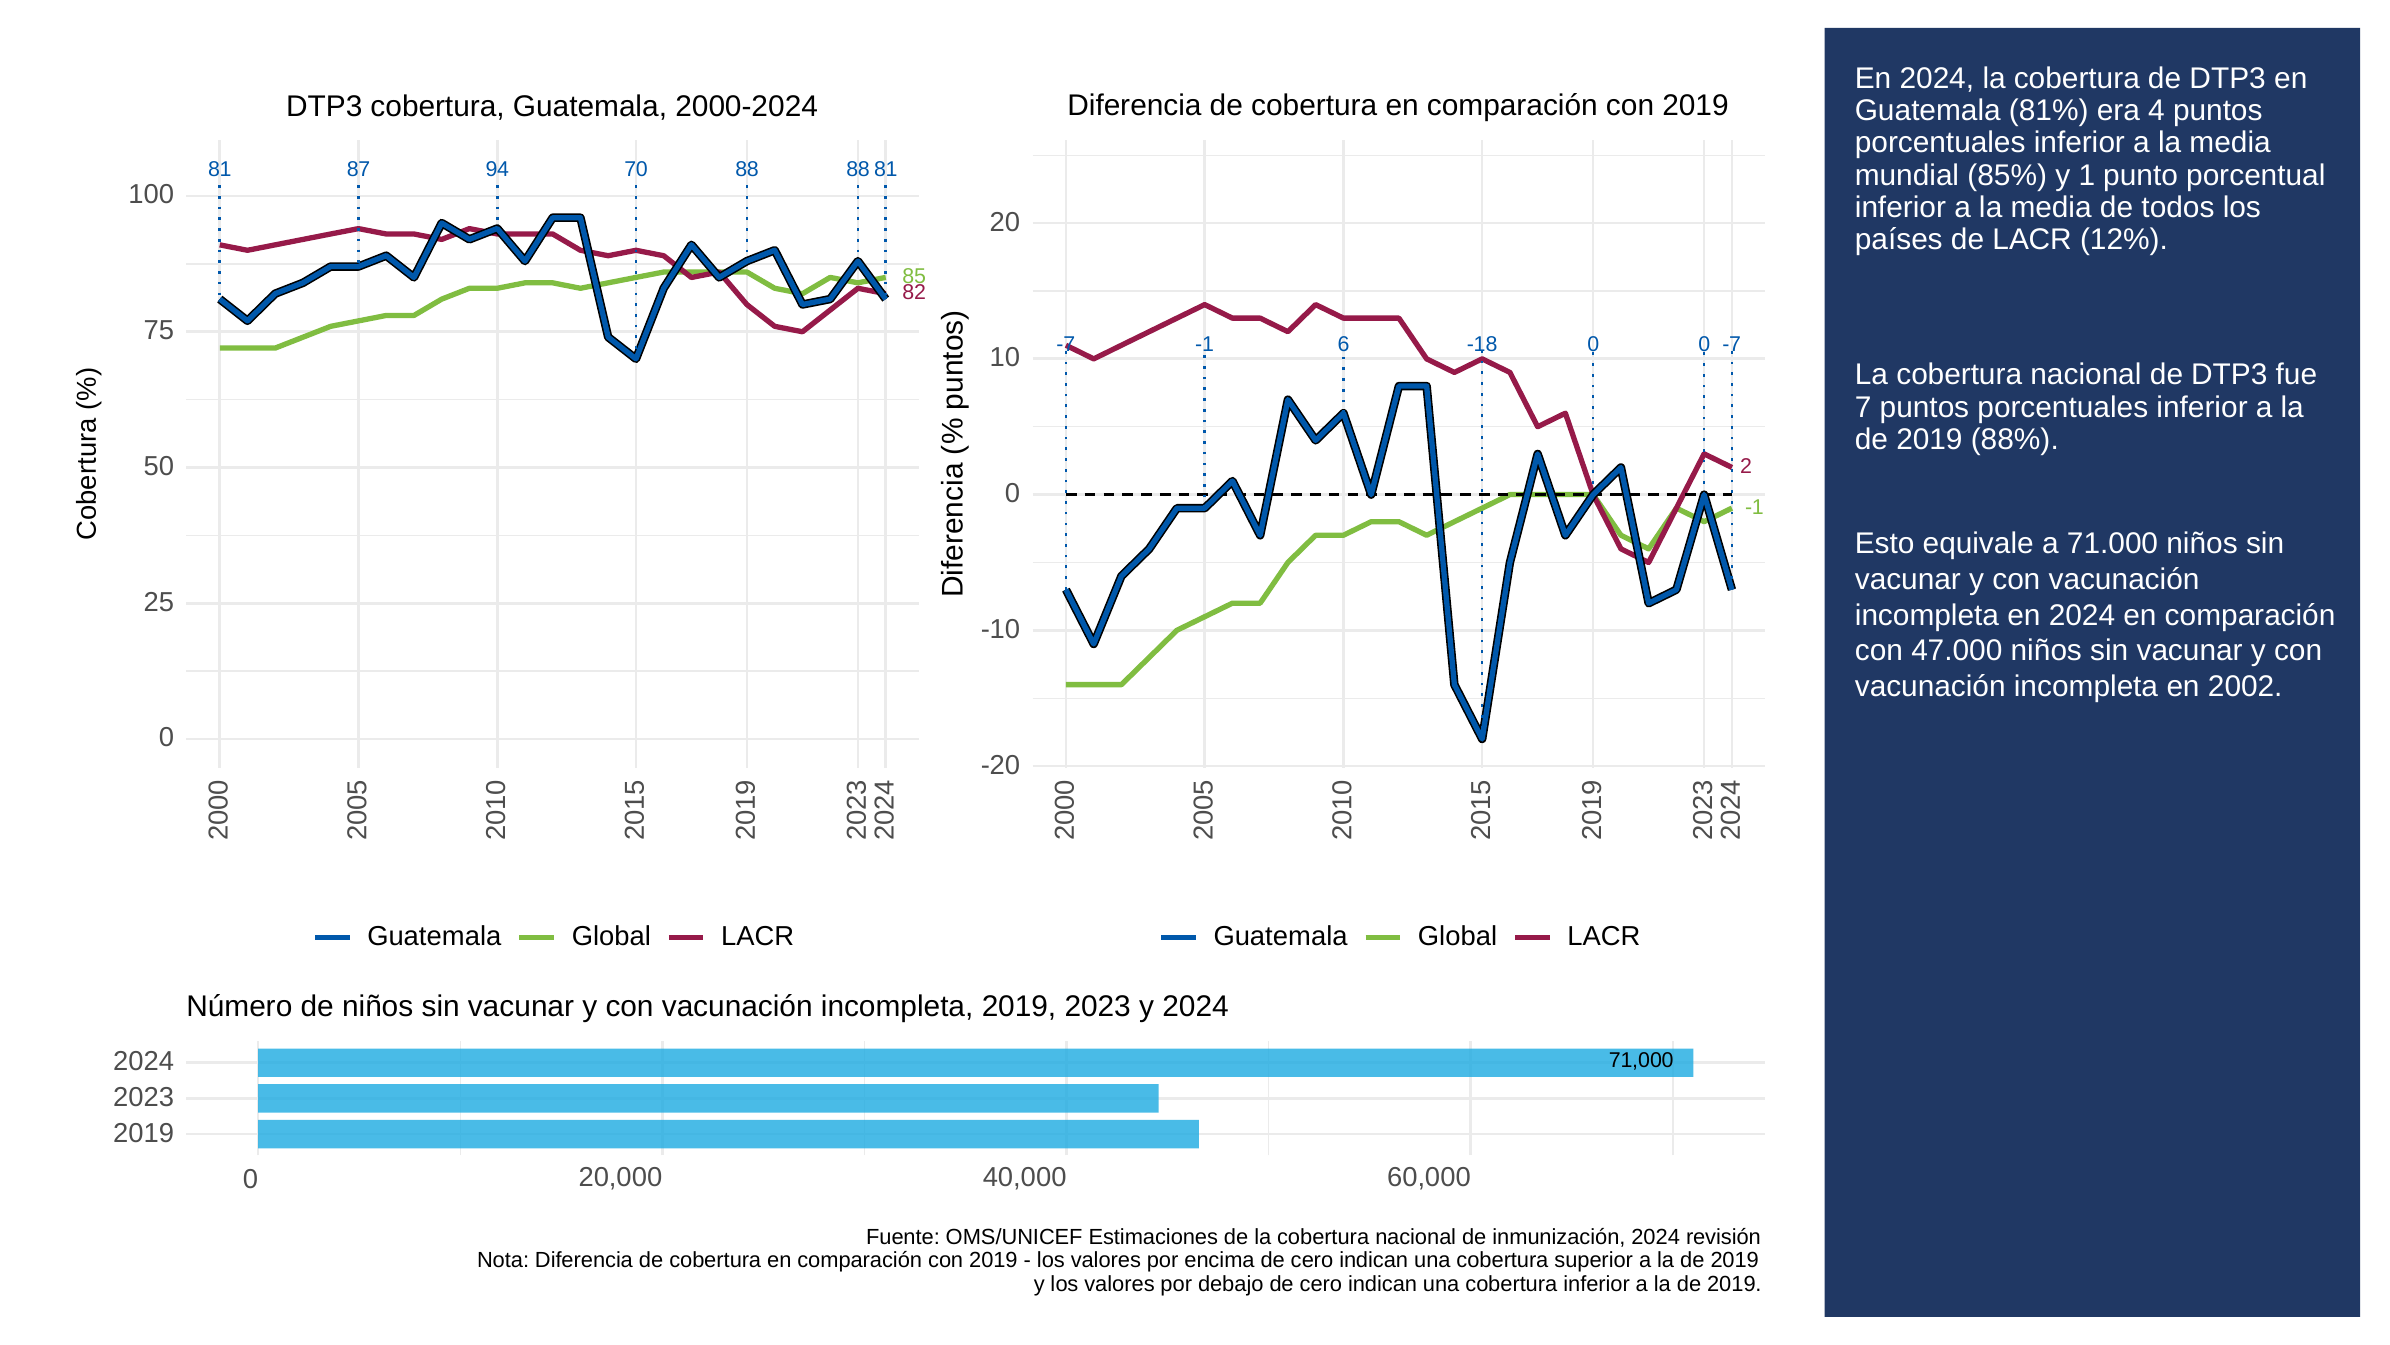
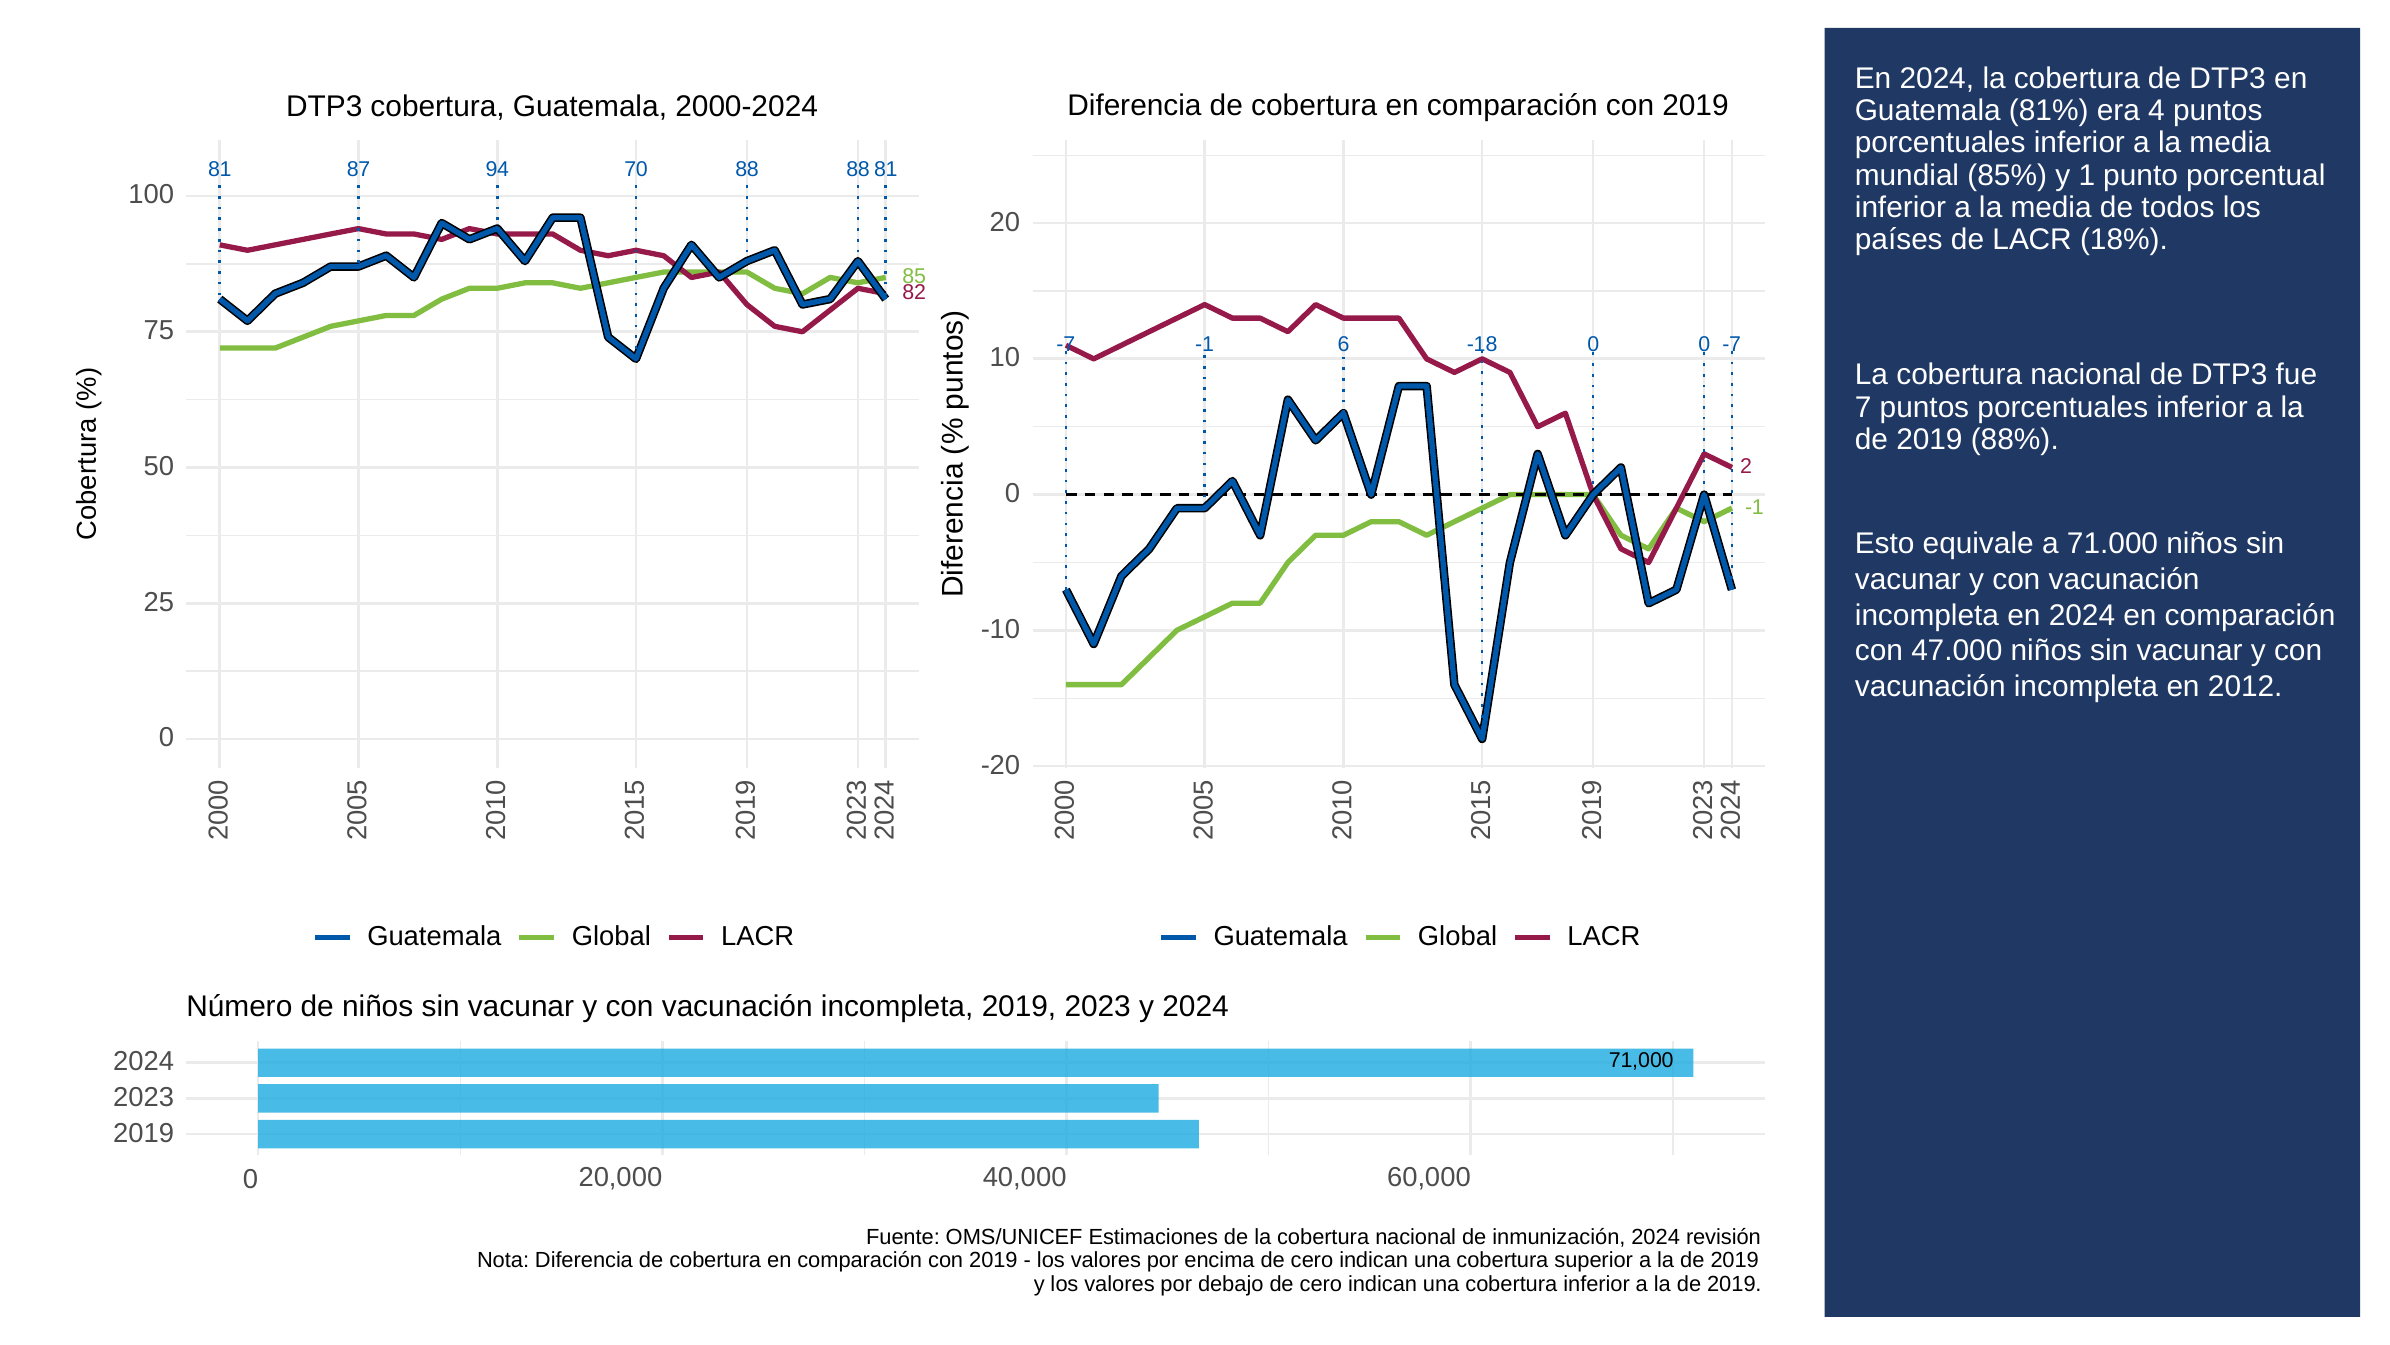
12%: 12% -> 18% (2124, 240)
2002: 2002 -> 2012 (2245, 687)
